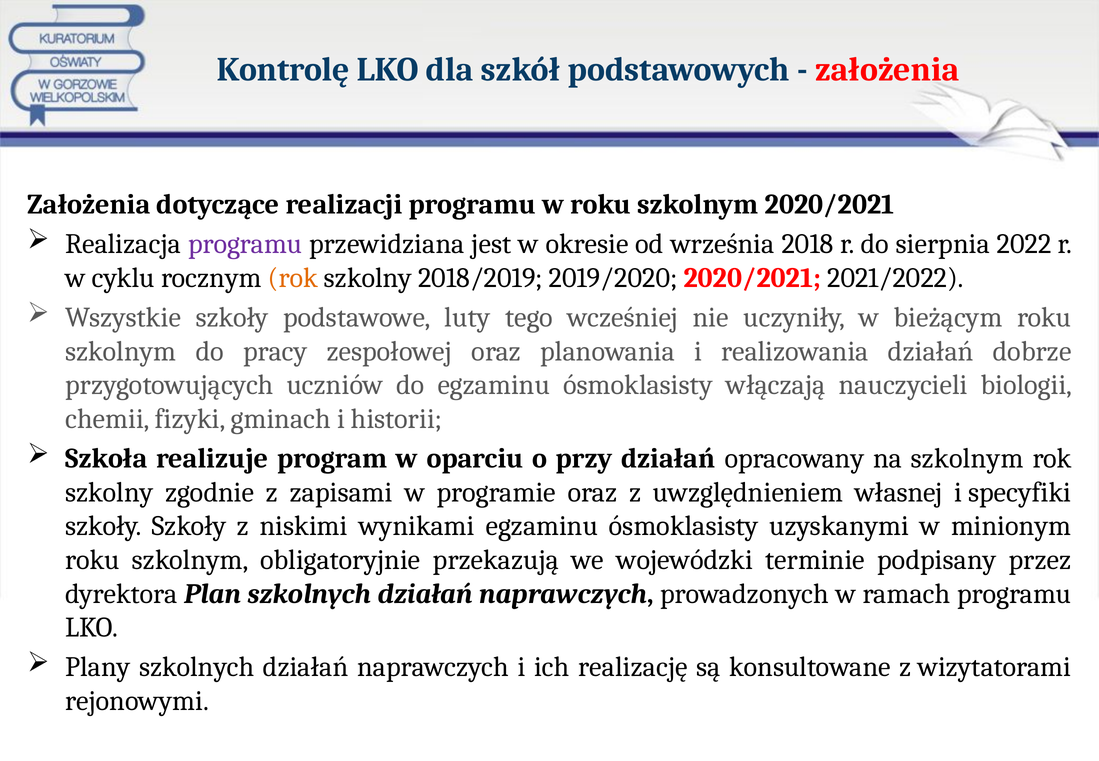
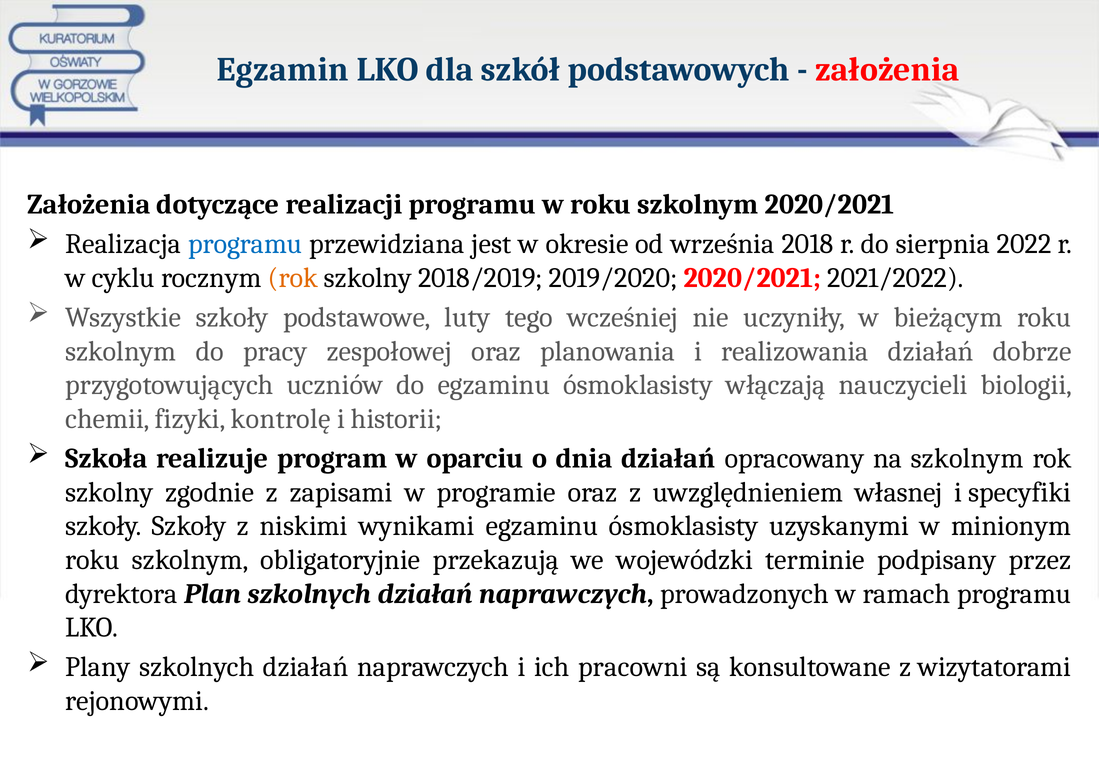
Kontrolę: Kontrolę -> Egzamin (283, 70)
programu colour: purple -> blue (245, 244)
gminach: gminach -> kontrolę (281, 419)
przy: przy -> dnia (584, 458)
realizację: realizację -> pracowni (633, 667)
